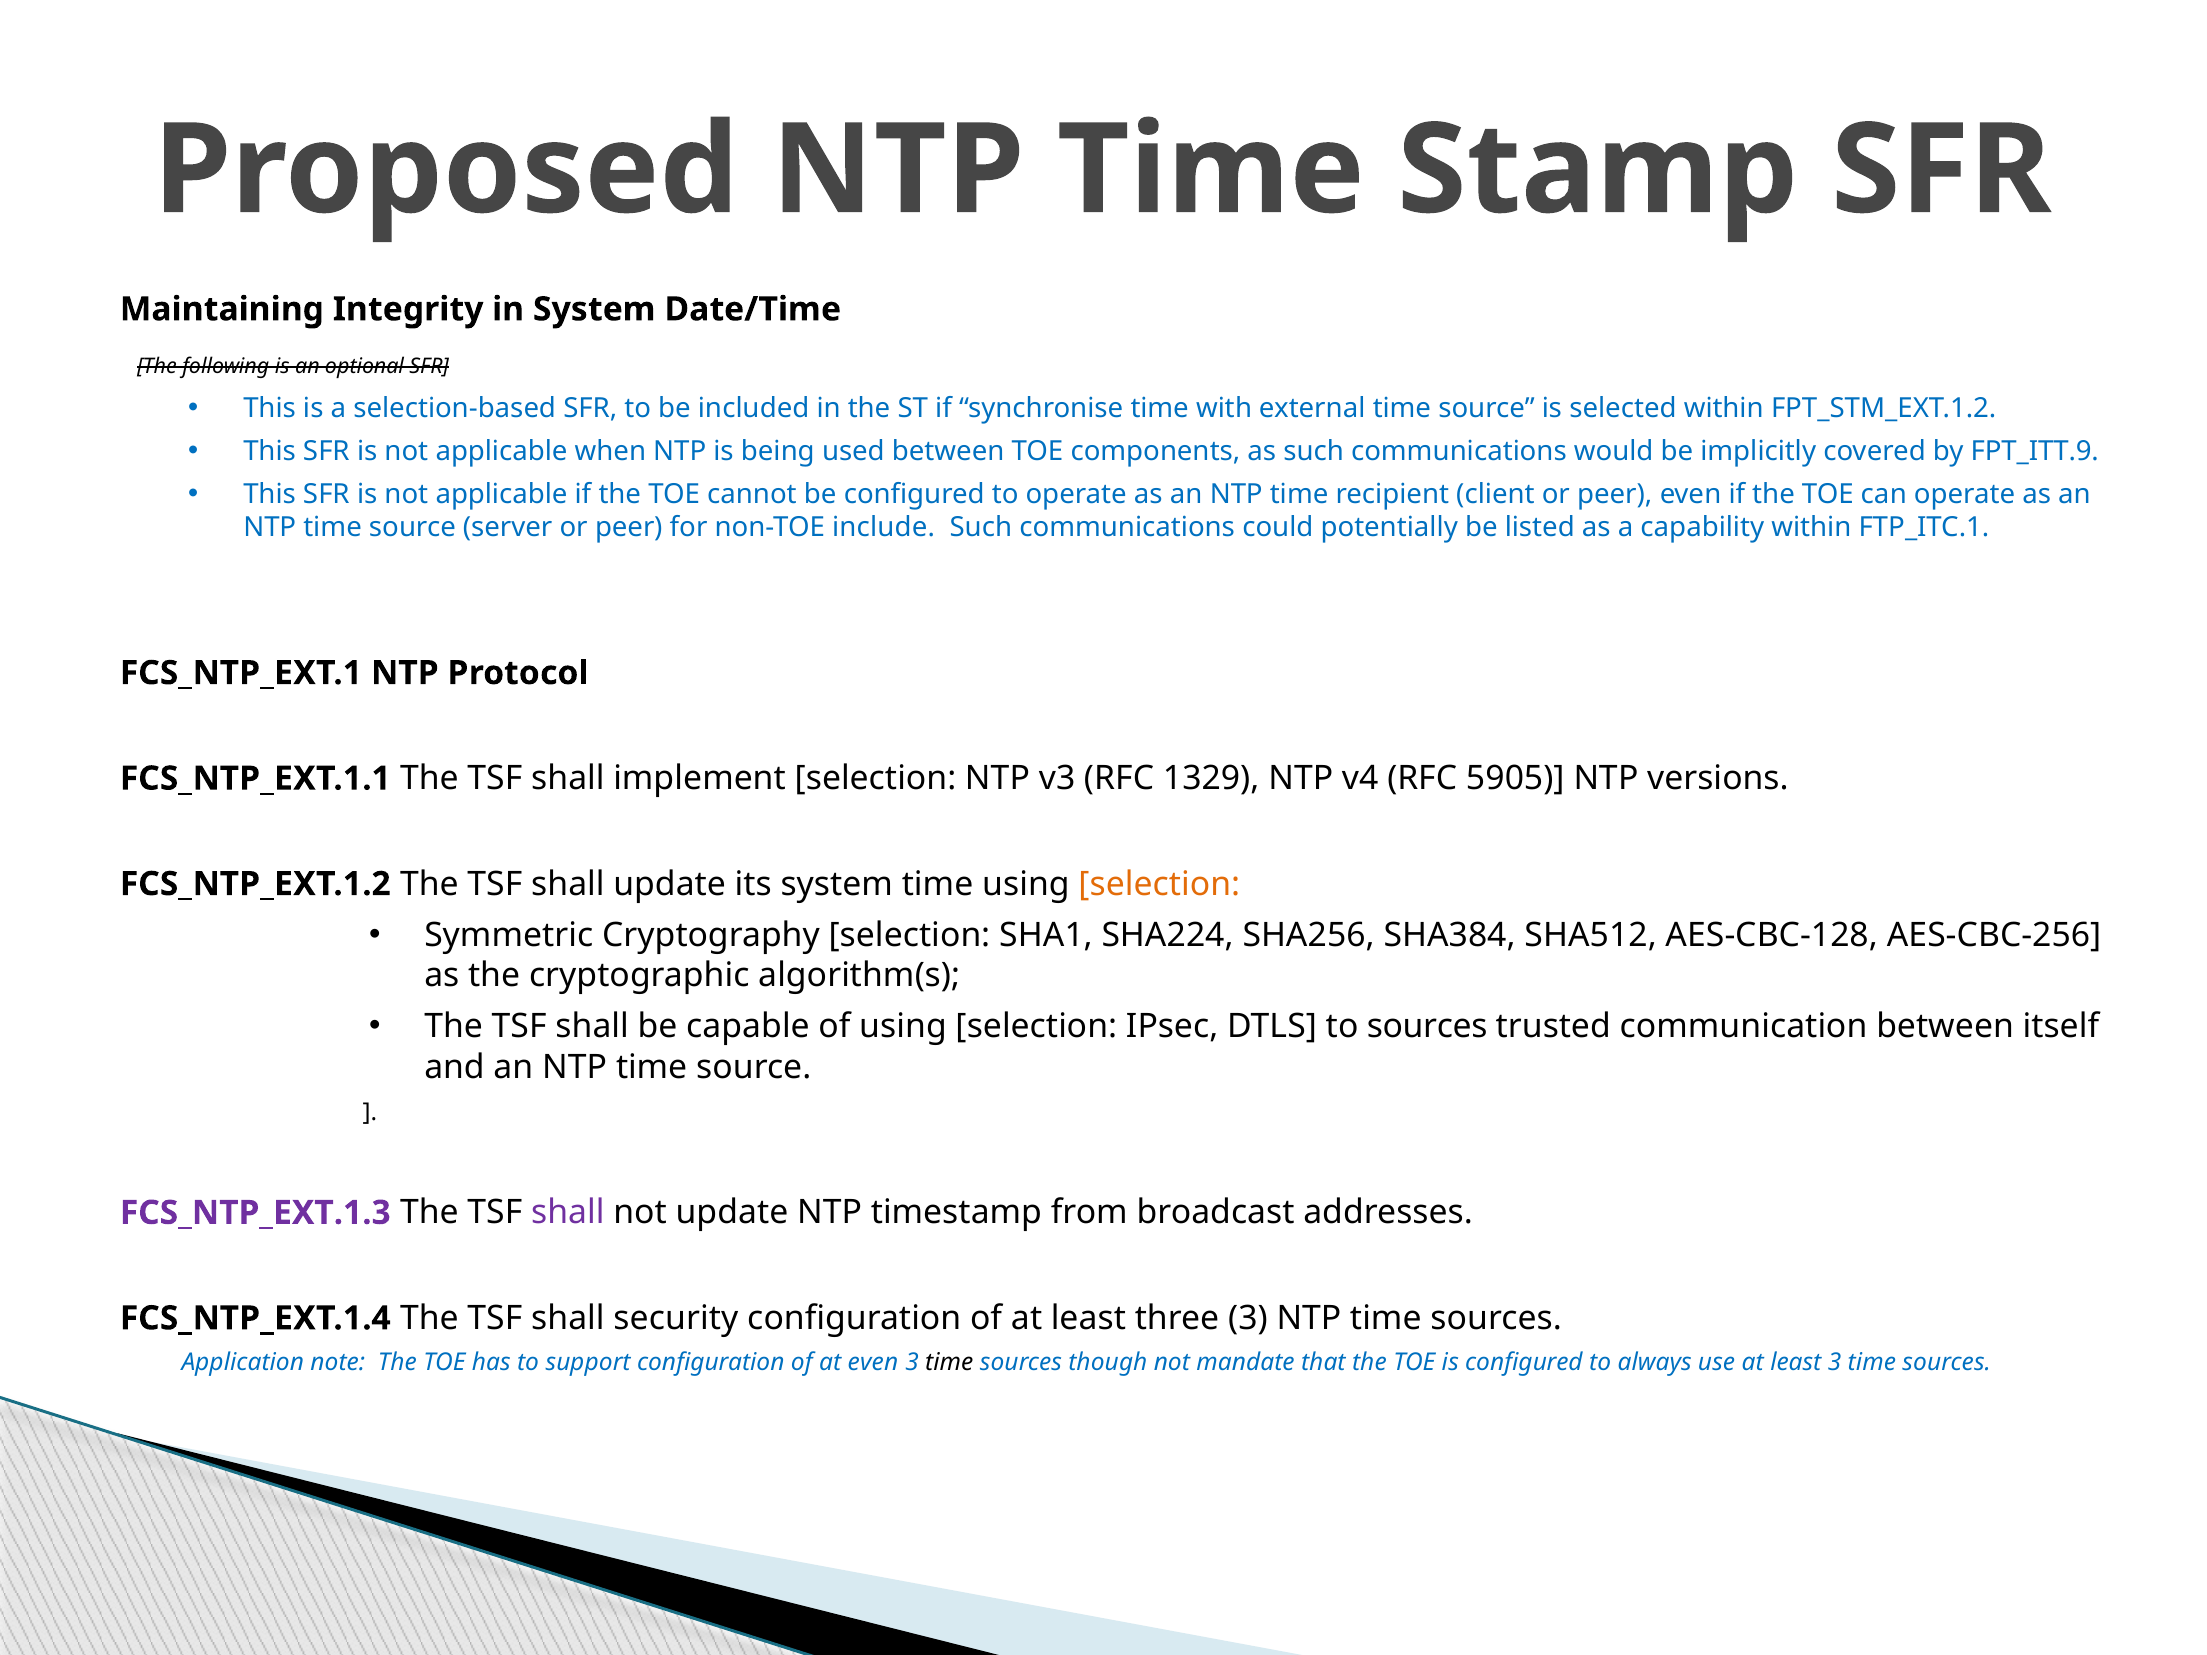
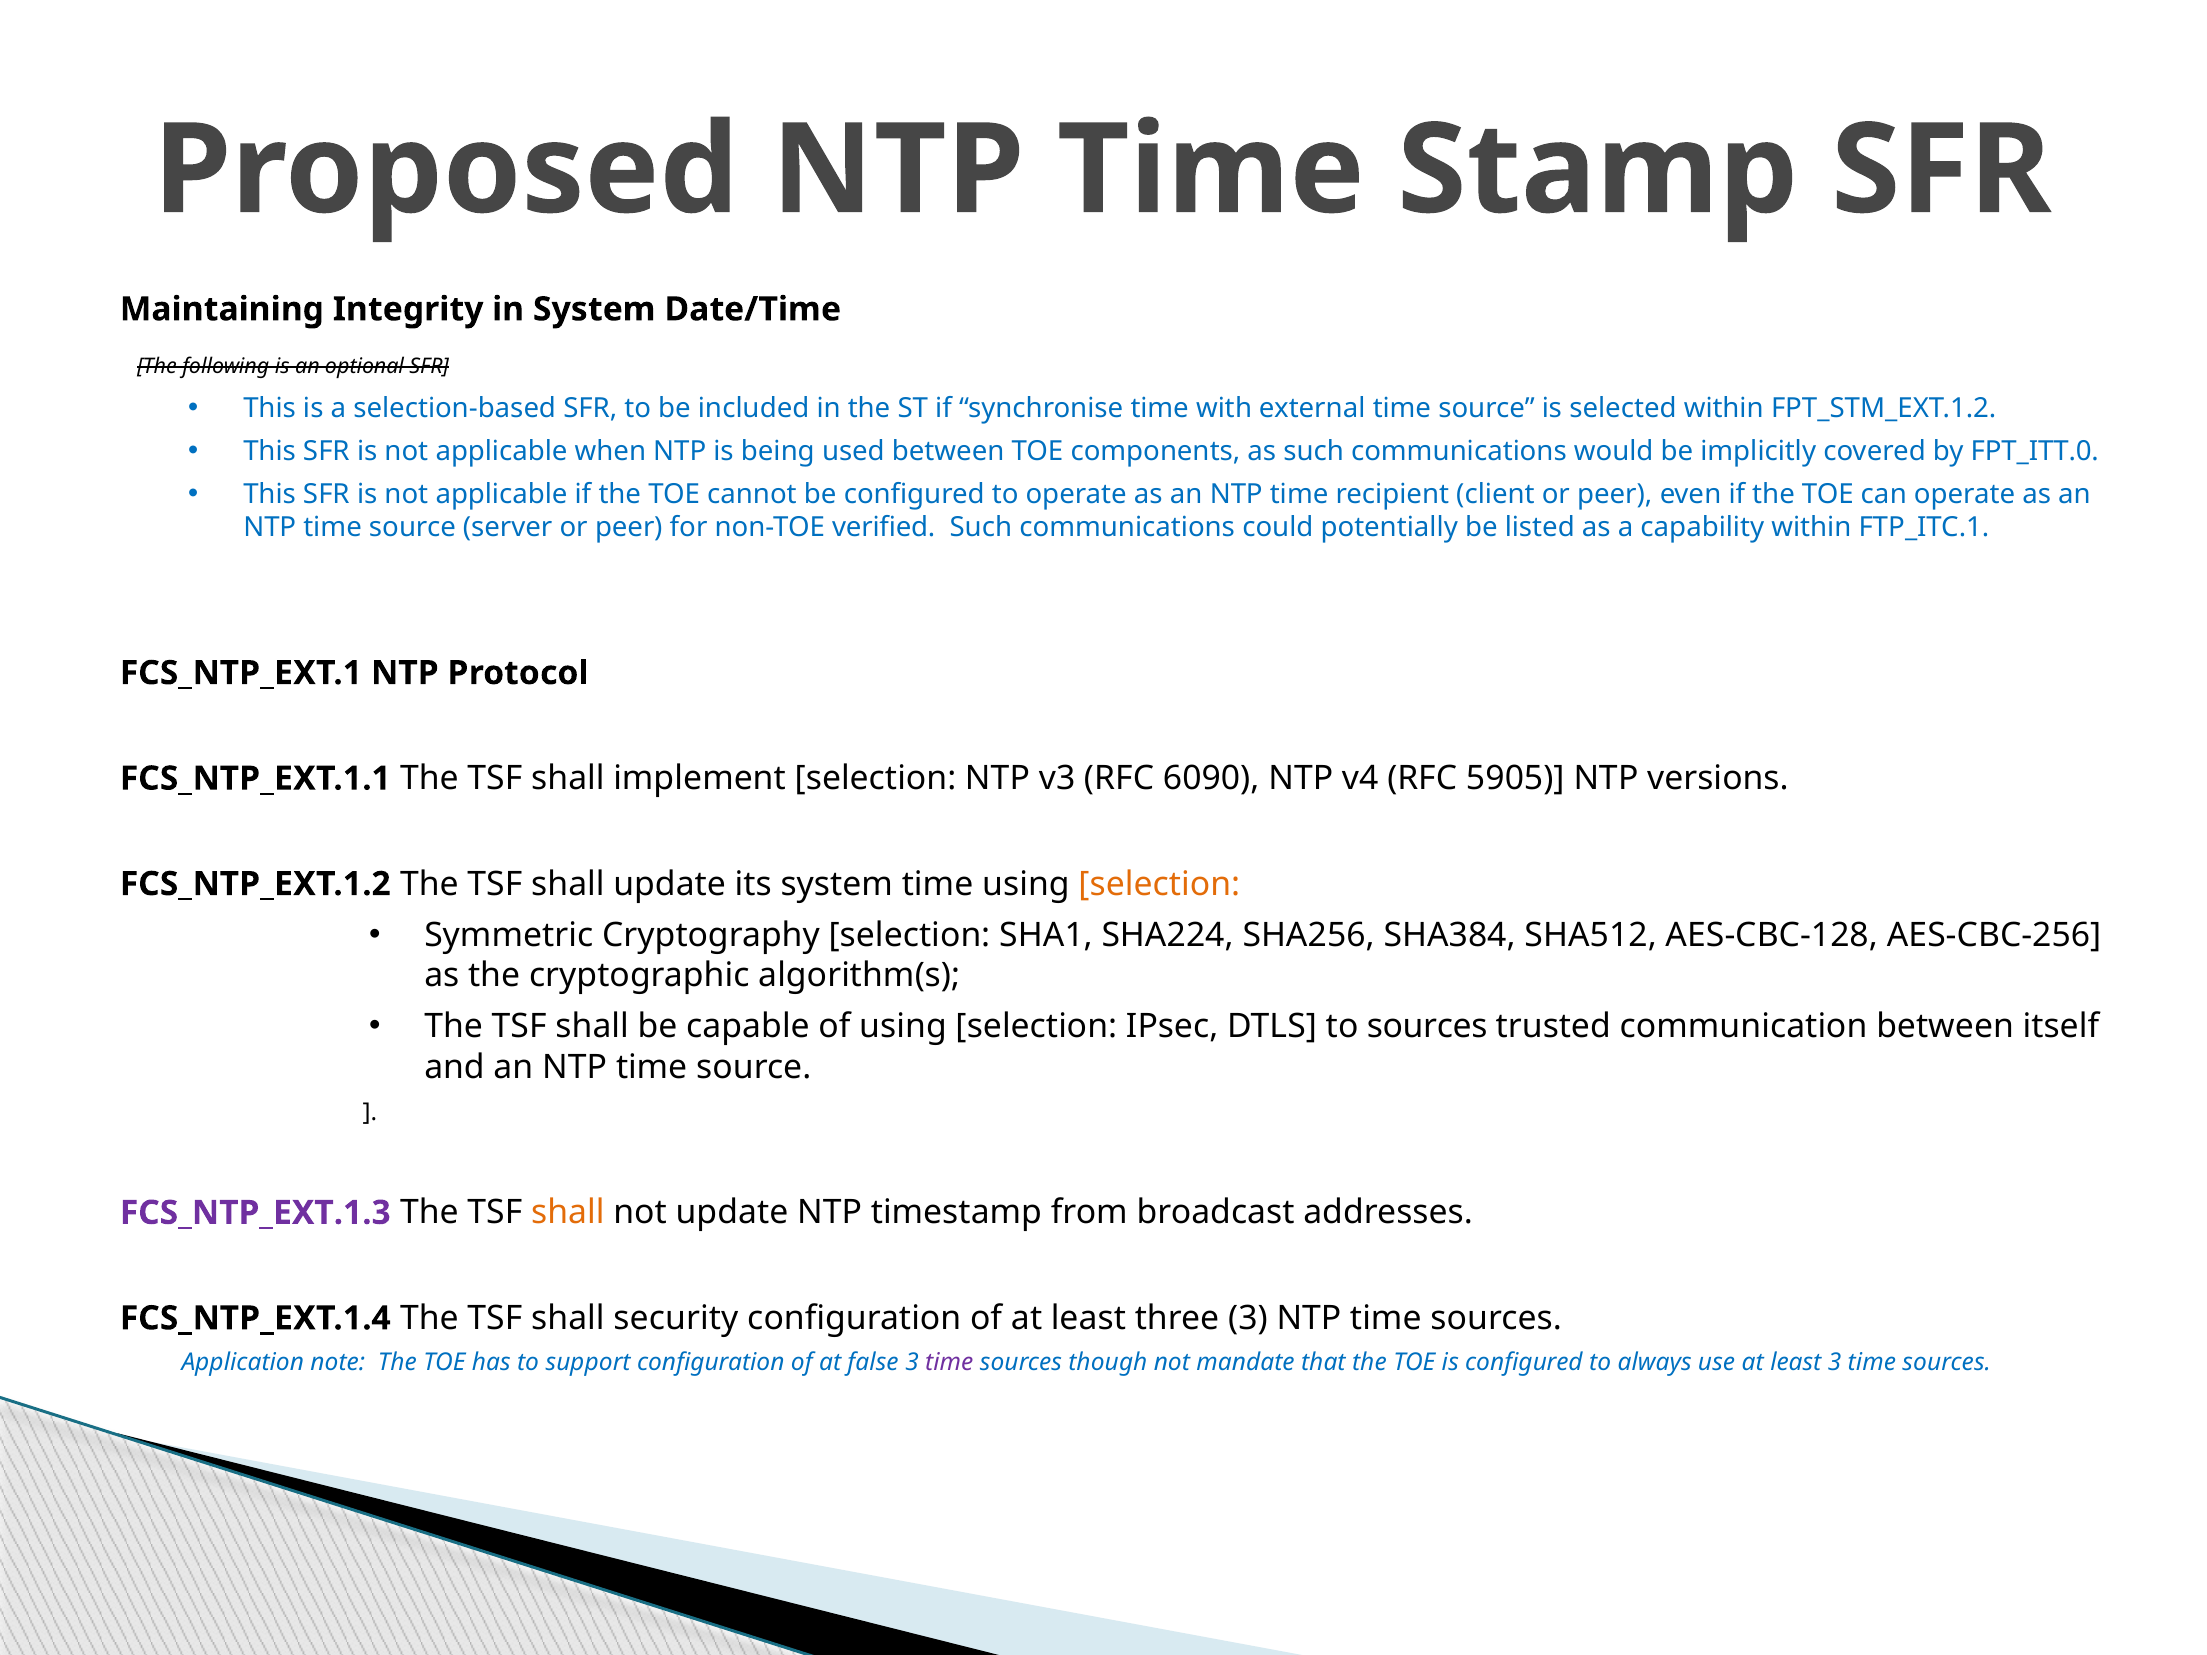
FPT_ITT.9: FPT_ITT.9 -> FPT_ITT.0 (2035, 451)
include: include -> verified (884, 528)
1329: 1329 -> 6090 (1211, 779)
shall colour: purple -> orange (568, 1213)
at even: even -> false (873, 1363)
time colour: black -> purple (949, 1363)
